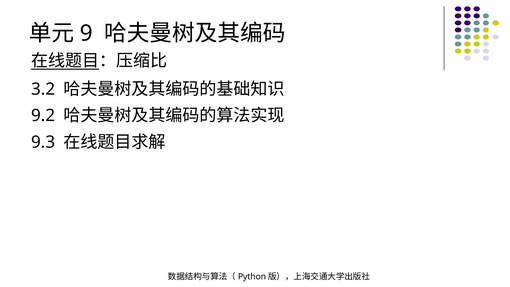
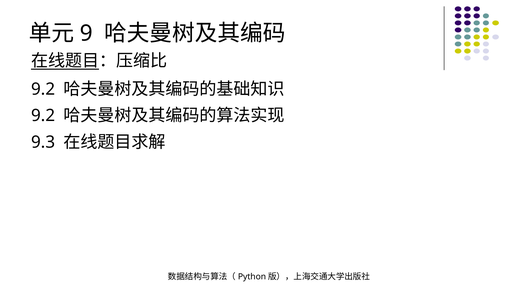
3.2: 3.2 -> 9.2 (43, 89)
